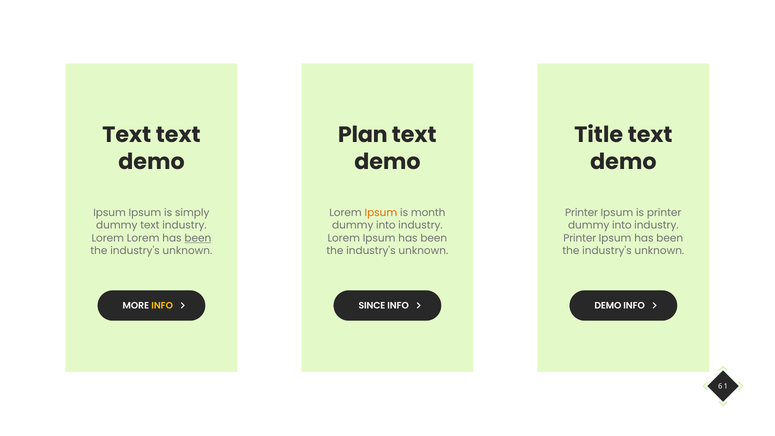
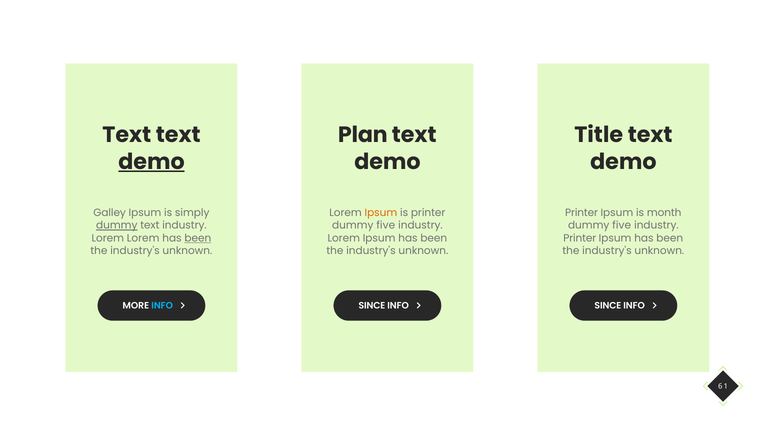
demo underline: none -> present (151, 162)
Ipsum: Ipsum -> Galley (110, 213)
is month: month -> printer (428, 213)
is printer: printer -> month (664, 213)
dummy underline: none -> present (117, 225)
into: into -> five (386, 225)
into: into -> five (622, 225)
INFO colour: yellow -> light blue (162, 306)
DEMO: DEMO -> SINCE (608, 306)
